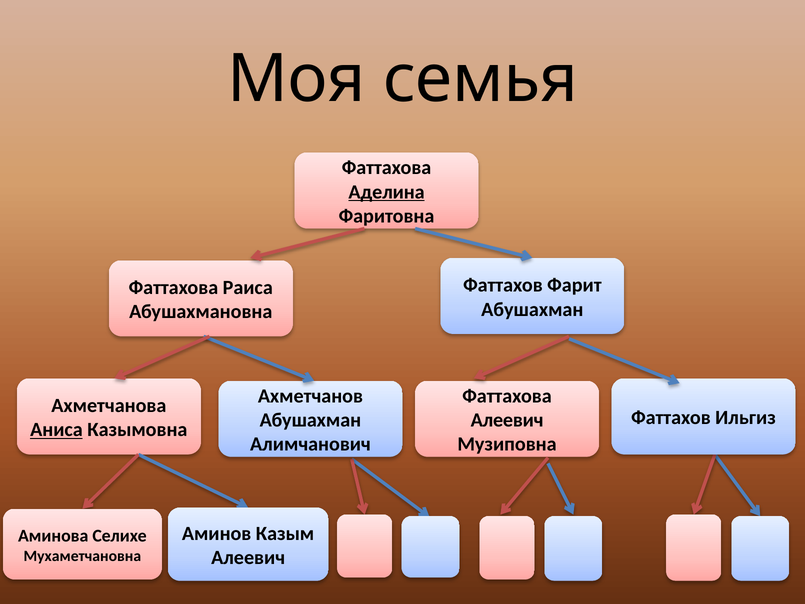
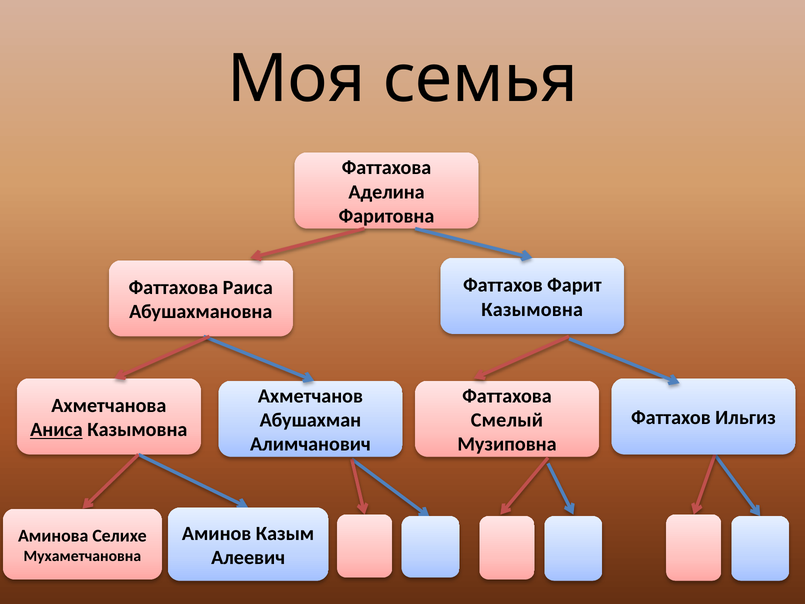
Аделина underline: present -> none (387, 192)
Абушахман: Абушахман -> Казымовна (532, 309)
Алеевич: Алеевич -> Смелый (507, 420)
